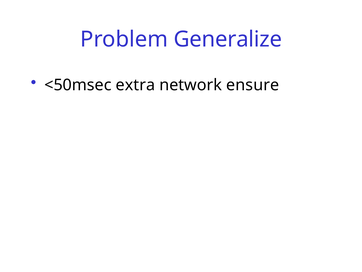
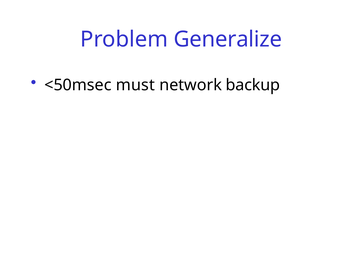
extra: extra -> must (135, 85)
ensure: ensure -> backup (253, 85)
